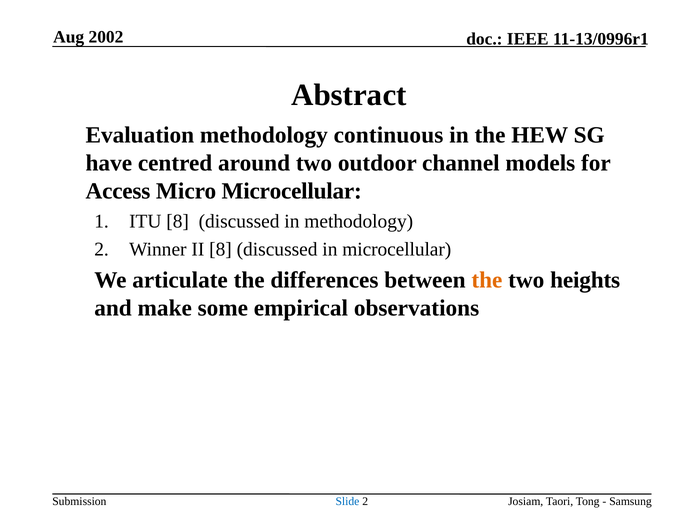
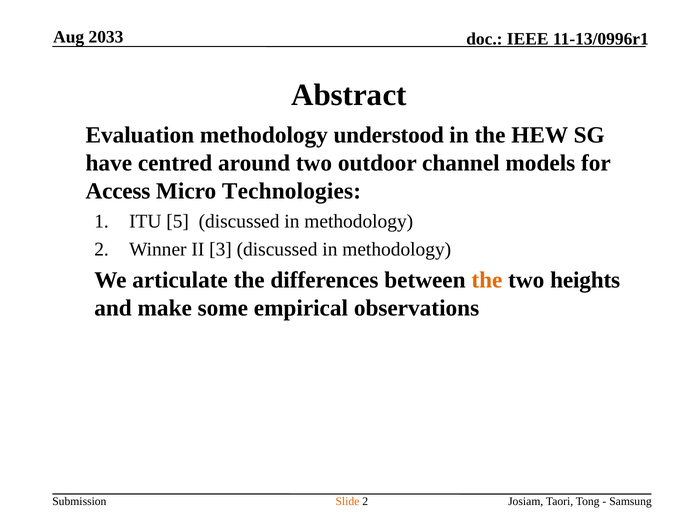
2002: 2002 -> 2033 (106, 37)
continuous: continuous -> understood (389, 135)
Micro Microcellular: Microcellular -> Technologies (291, 191)
ITU 8: 8 -> 5 (178, 221)
II 8: 8 -> 3 (221, 250)
microcellular: microcellular -> methodology (397, 250)
Slide colour: blue -> orange (347, 502)
